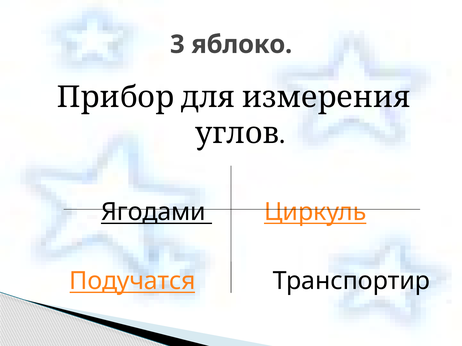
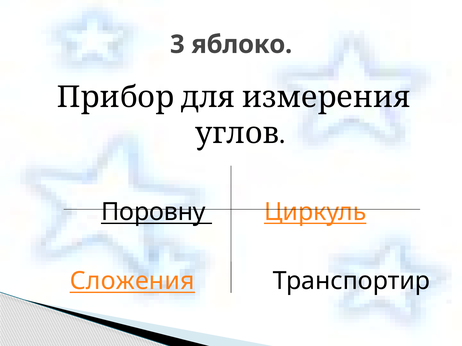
Ягодами: Ягодами -> Поровну (153, 212)
Подучатся: Подучатся -> Сложения (132, 281)
